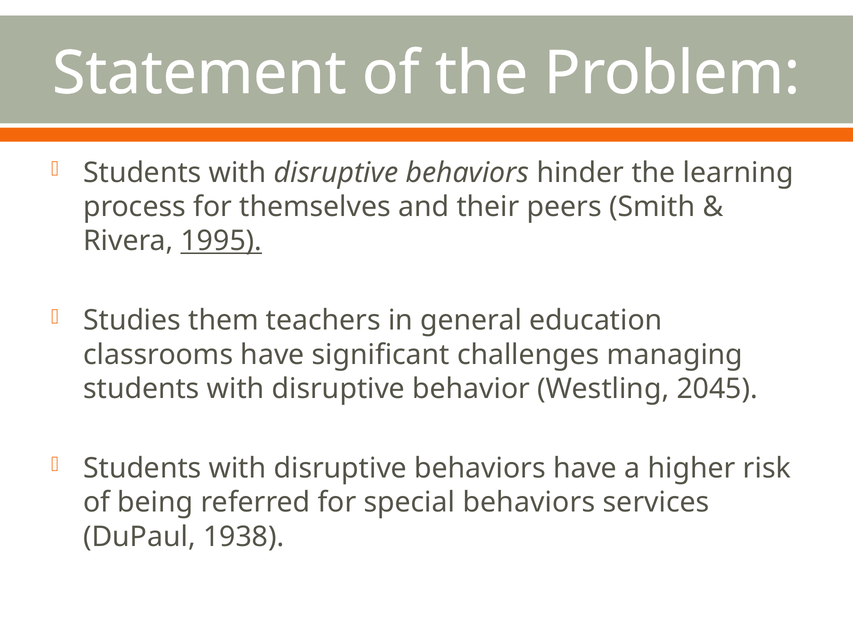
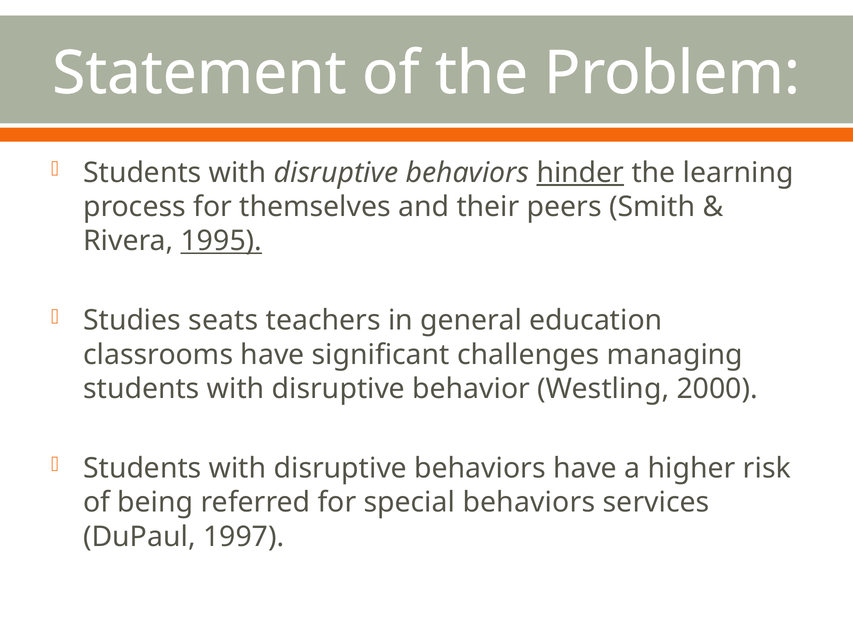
hinder underline: none -> present (580, 173)
them: them -> seats (223, 320)
2045: 2045 -> 2000 (717, 389)
1938: 1938 -> 1997 (244, 537)
